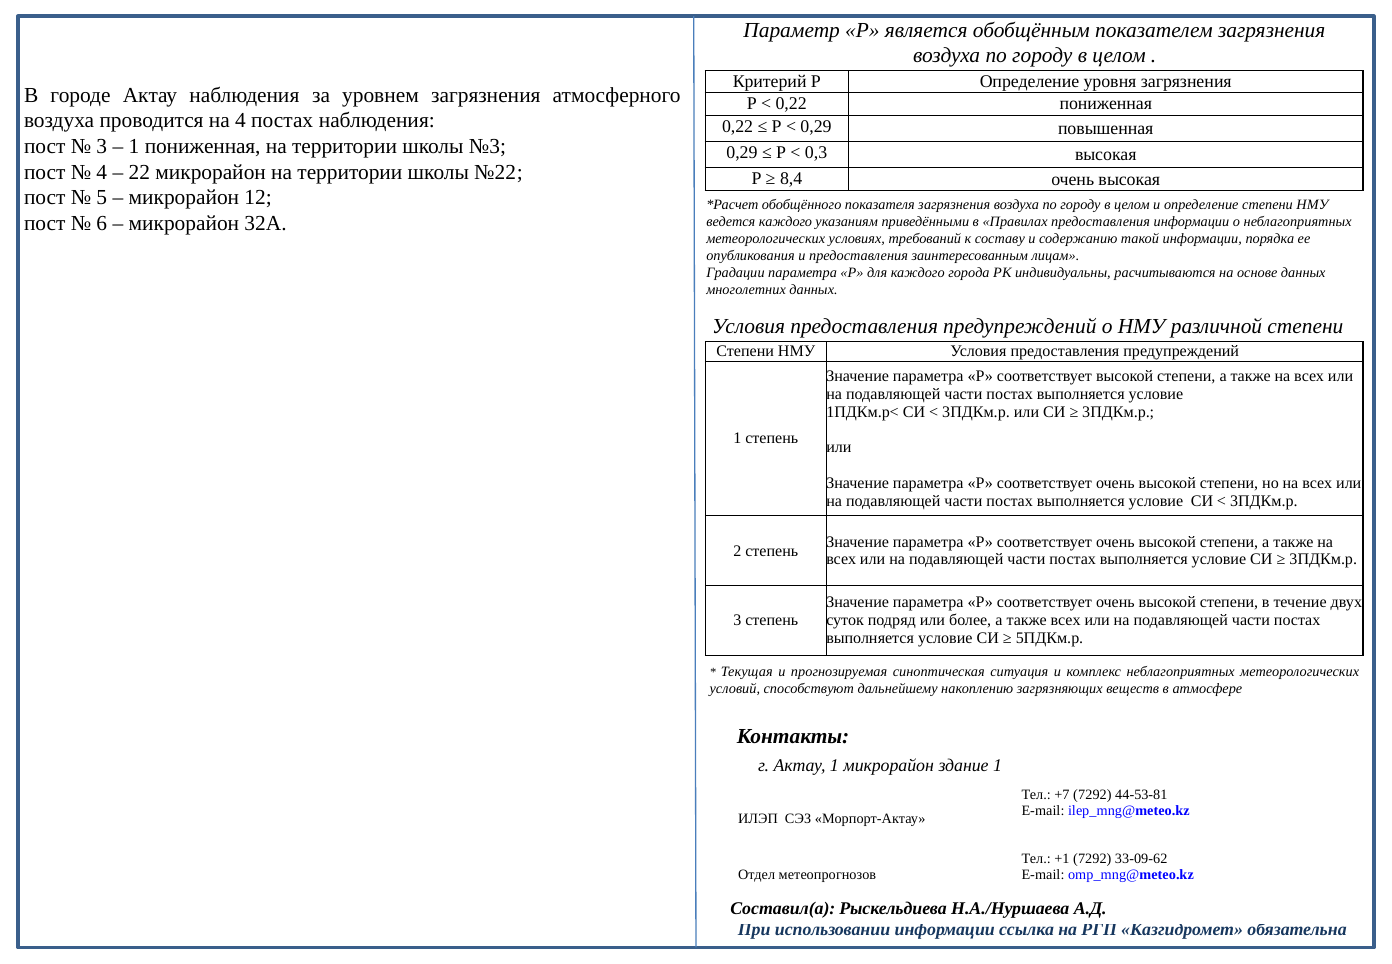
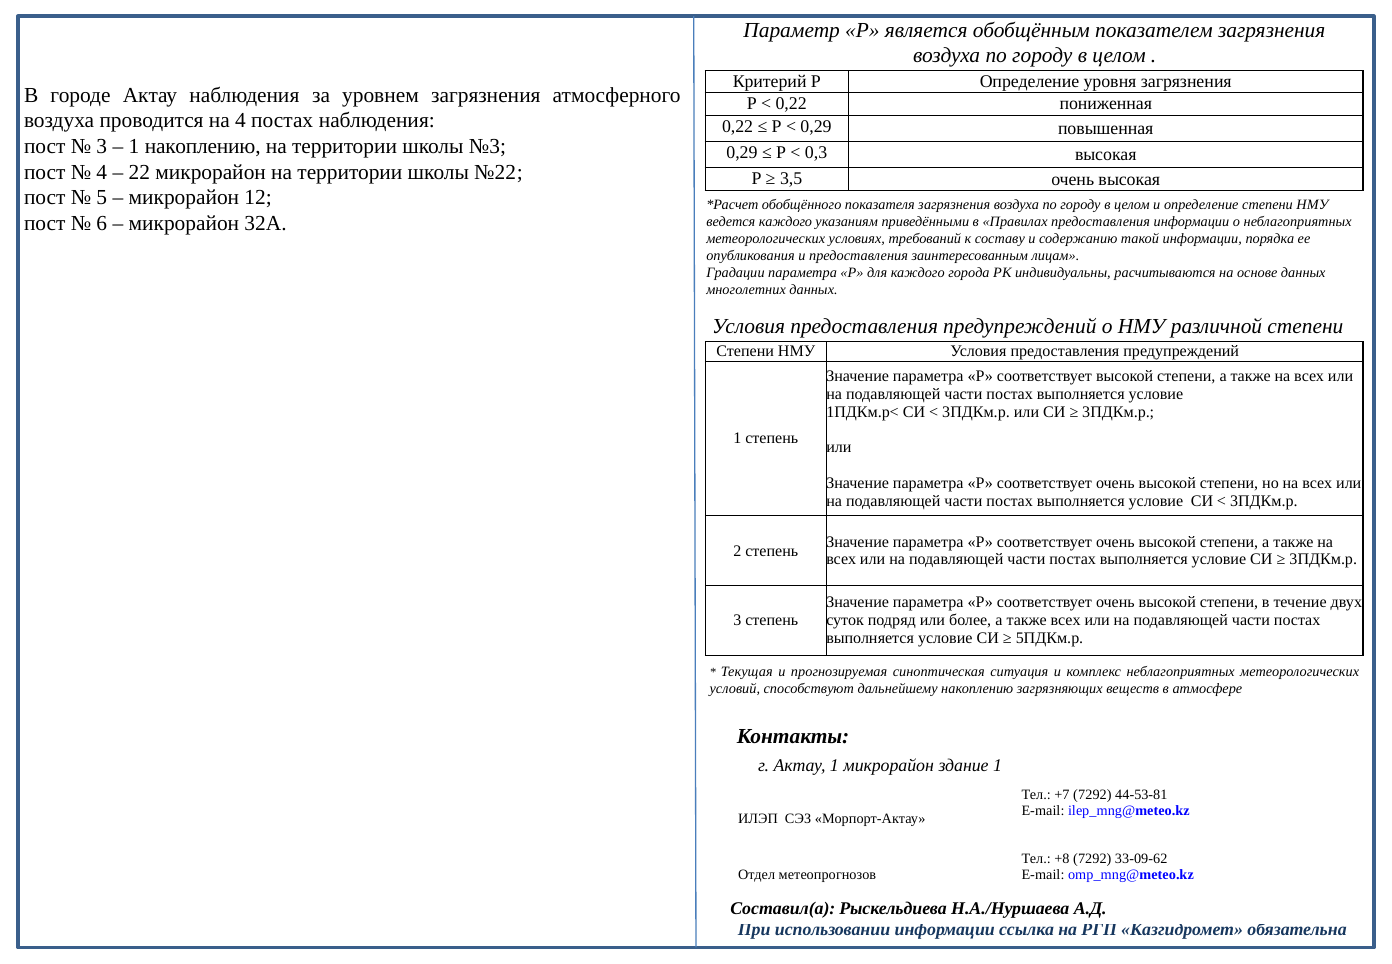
1 пониженная: пониженная -> накоплению (203, 146)
8,4: 8,4 -> 3,5 (791, 179)
+1: +1 -> +8 (1062, 859)
